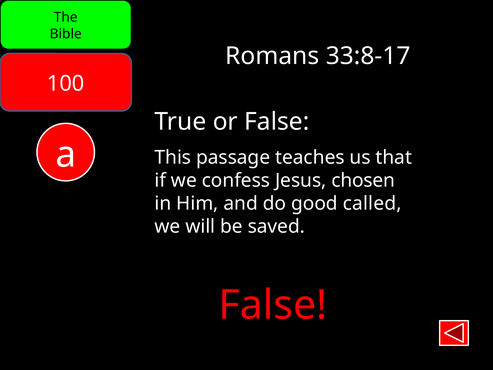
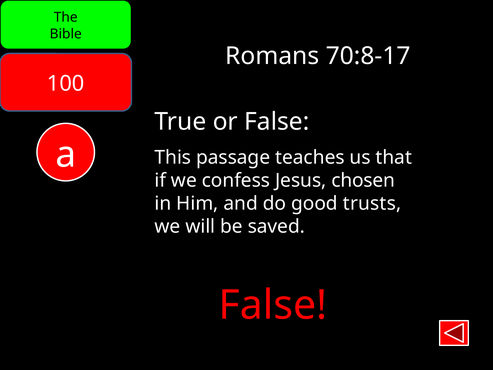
33:8-17: 33:8-17 -> 70:8-17 (368, 56)
called: called -> trusts (372, 203)
